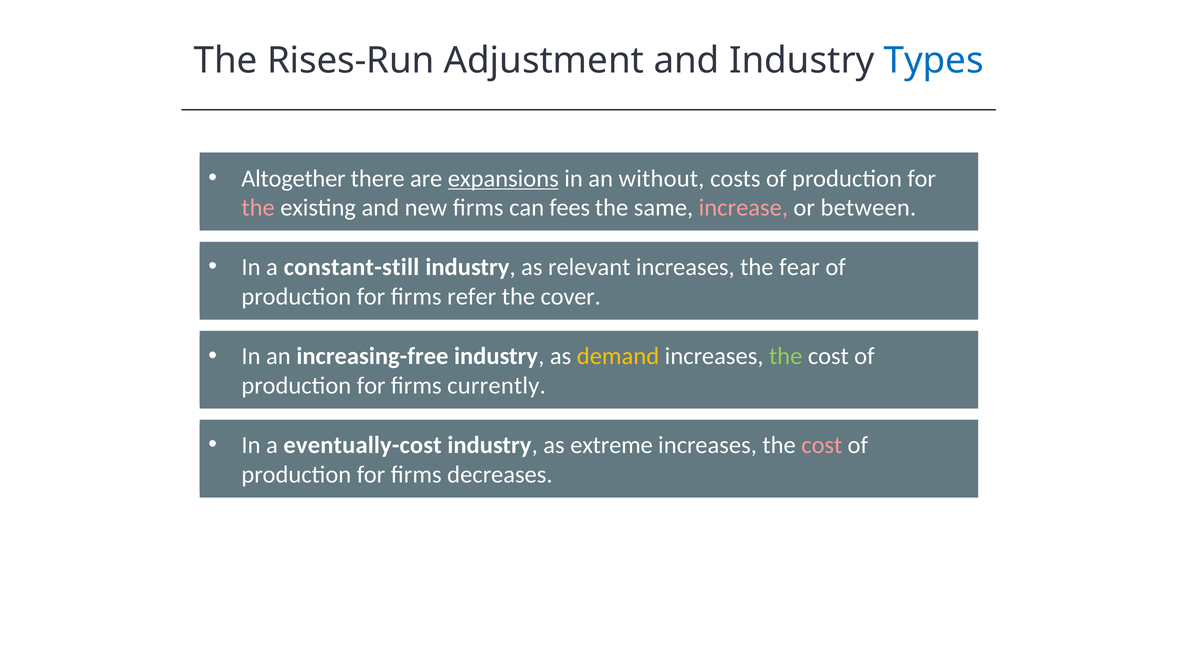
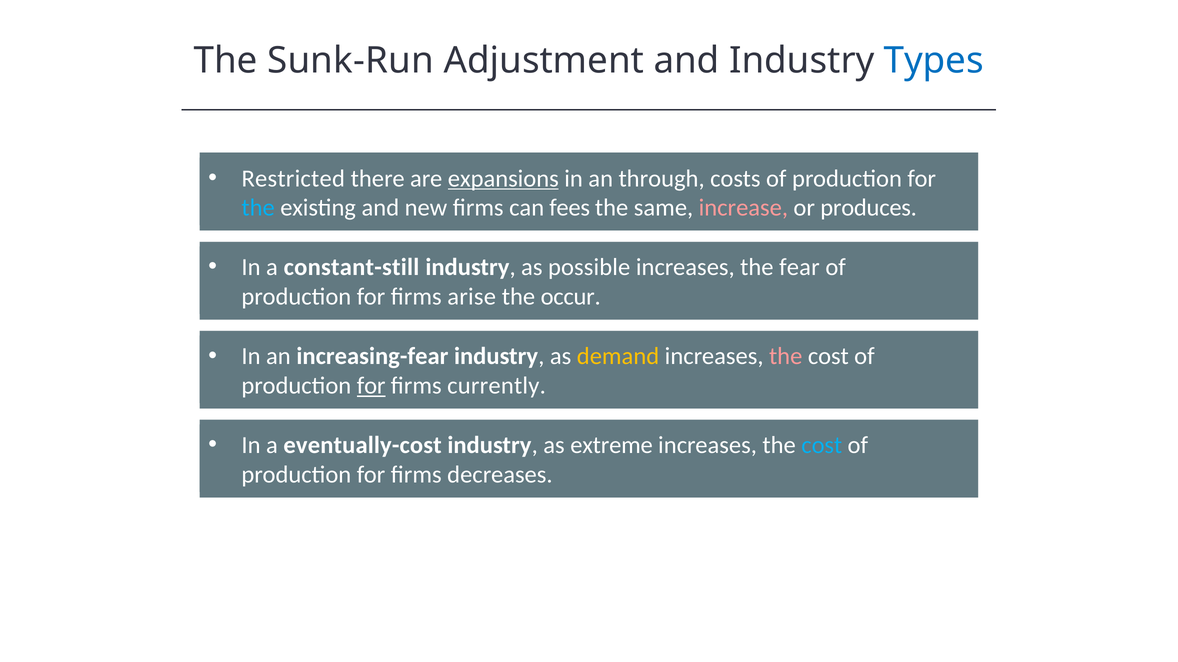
Rises-Run: Rises-Run -> Sunk-Run (351, 61)
Altogether: Altogether -> Restricted (293, 179)
without: without -> through (662, 179)
the colour: pink -> light blue (258, 208)
between: between -> produces (869, 208)
relevant: relevant -> possible (589, 267)
refer: refer -> arise (472, 297)
cover: cover -> occur (571, 297)
increasing-free: increasing-free -> increasing-fear (372, 357)
the colour: light green -> pink (786, 357)
for underline: none -> present (371, 386)
cost colour: pink -> light blue (822, 446)
